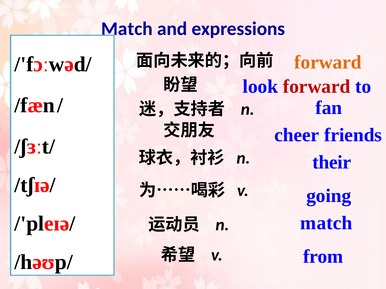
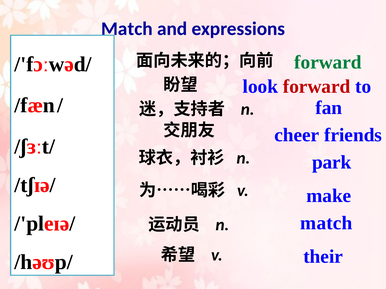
forward colour: orange -> green (328, 62)
their: their -> park (332, 163)
going: going -> make (329, 196)
from: from -> their (323, 257)
